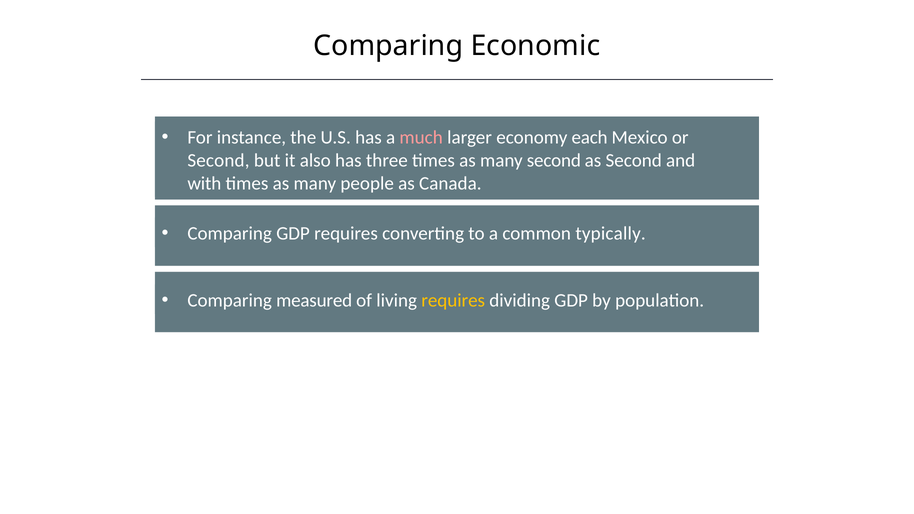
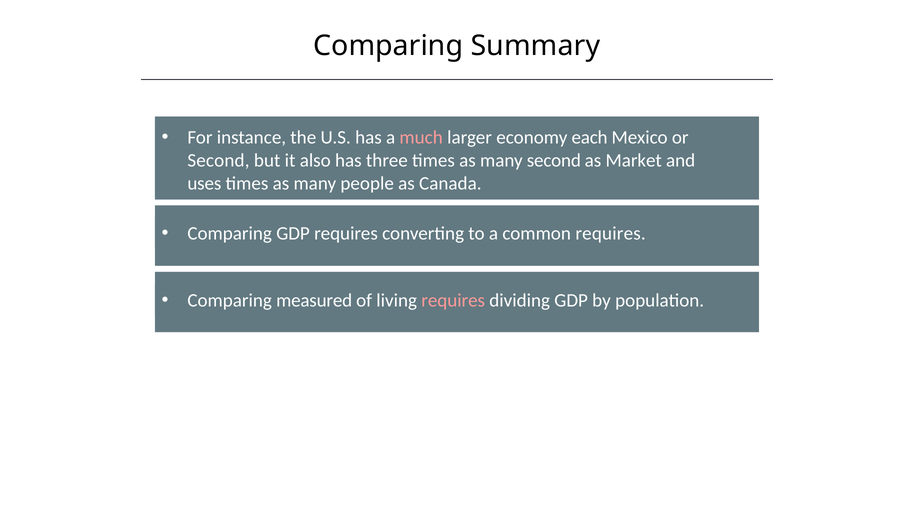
Economic: Economic -> Summary (535, 46)
as Second: Second -> Market (634, 161)
with: with -> uses (204, 183)
common typically: typically -> requires (611, 234)
requires colour: yellow -> pink (453, 301)
